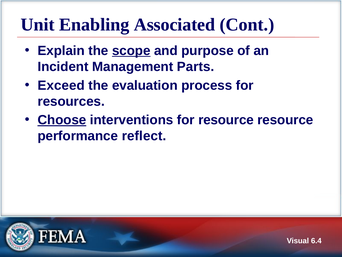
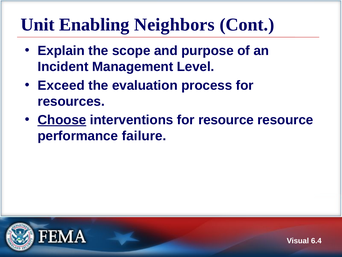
Associated: Associated -> Neighbors (174, 25)
scope underline: present -> none (131, 51)
Parts: Parts -> Level (196, 67)
reflect: reflect -> failure (144, 136)
